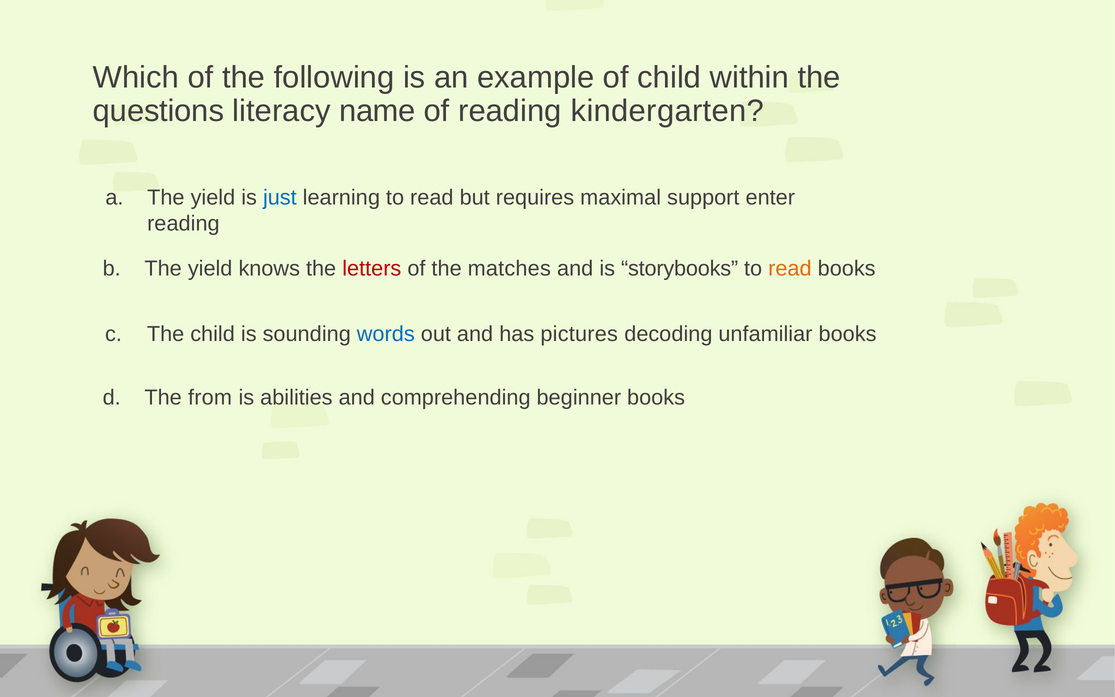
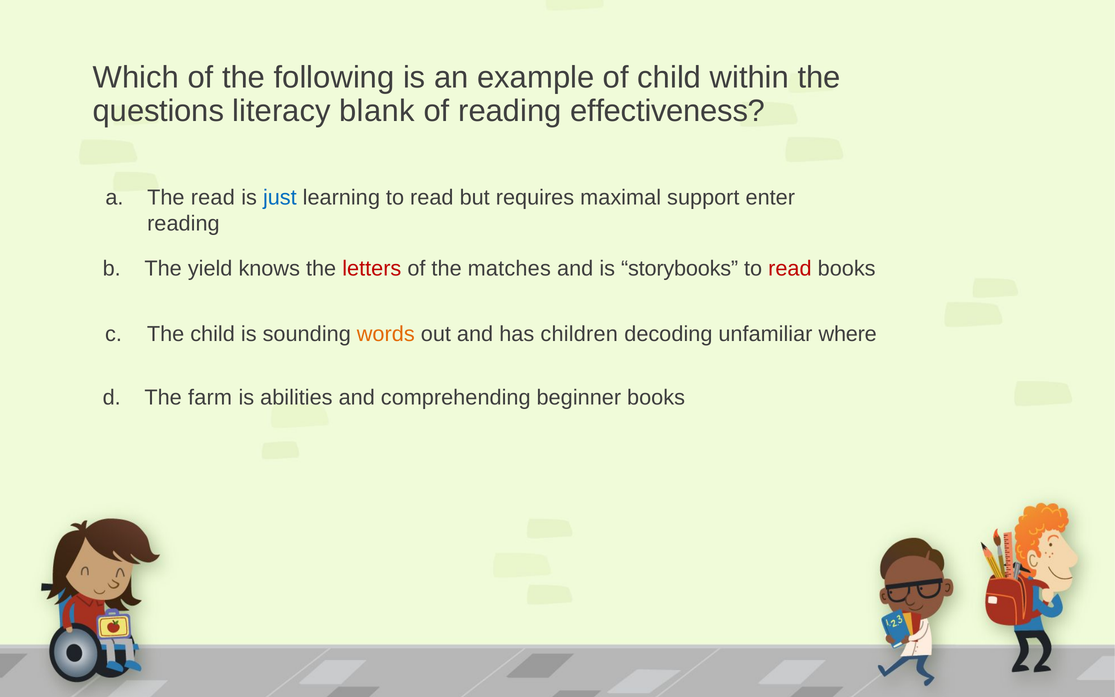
name: name -> blank (377, 111)
kindergarten: kindergarten -> effectiveness (668, 111)
yield: yield -> read (213, 198)
read colour: orange -> red (790, 268)
words colour: blue -> orange (386, 334)
pictures: pictures -> children (579, 334)
unfamiliar books: books -> where (848, 334)
from: from -> farm (210, 398)
